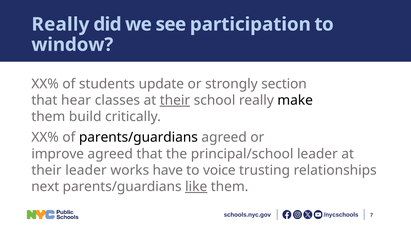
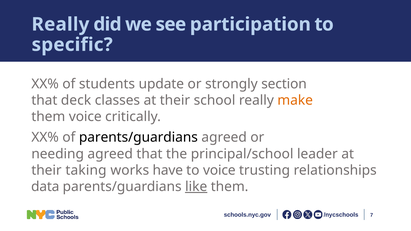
window: window -> specific (72, 45)
hear: hear -> deck (76, 100)
their underline: present -> none (175, 100)
make colour: black -> orange (295, 100)
them build: build -> voice (85, 117)
improve: improve -> needing (58, 154)
their leader: leader -> taking (86, 170)
next: next -> data (45, 187)
